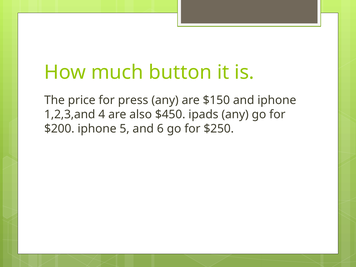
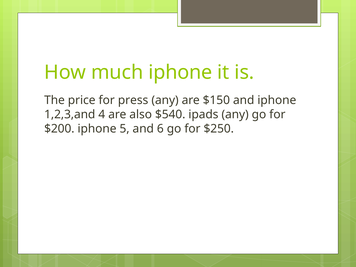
much button: button -> iphone (180, 72)
$450: $450 -> $540 (170, 114)
